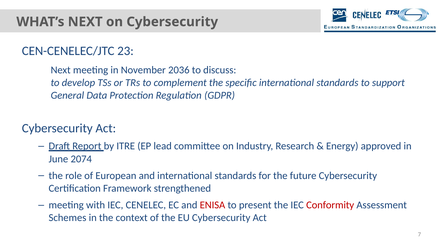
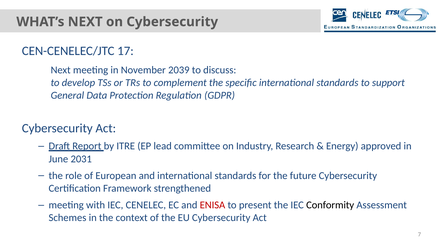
23: 23 -> 17 (126, 51)
2036: 2036 -> 2039 (179, 70)
2074: 2074 -> 2031 (81, 159)
Conformity colour: red -> black (330, 205)
